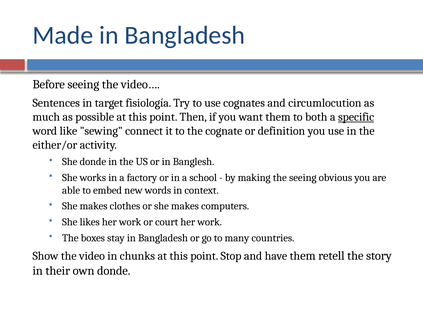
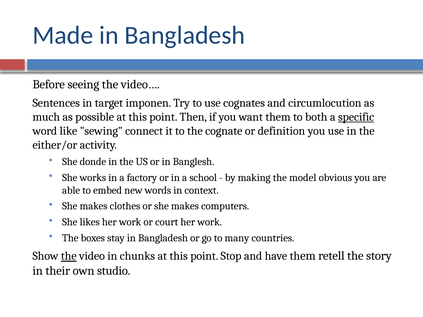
fisiología: fisiología -> imponen (148, 103)
the seeing: seeing -> model (303, 178)
the underline: none -> present (69, 256)
own donde: donde -> studio (114, 271)
